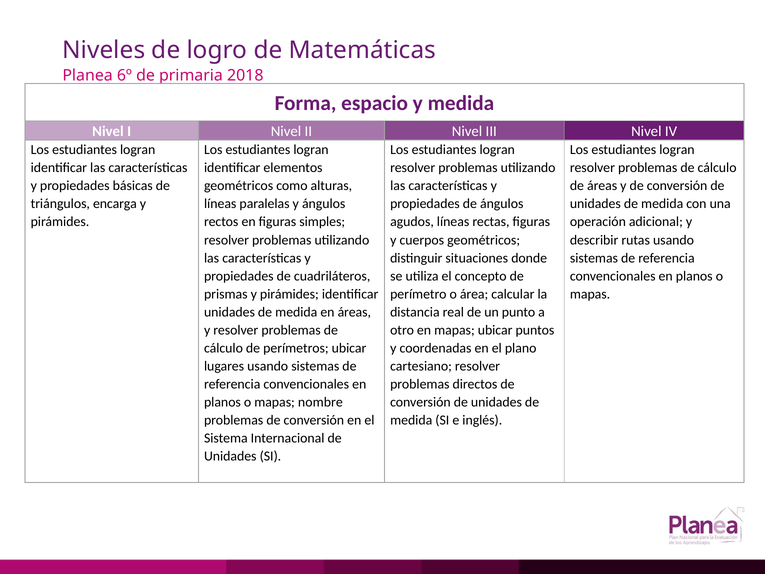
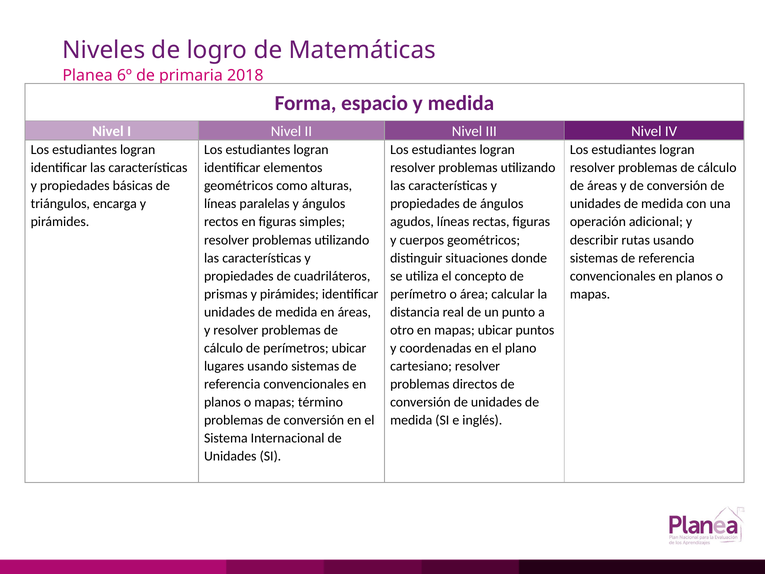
nombre: nombre -> término (320, 402)
